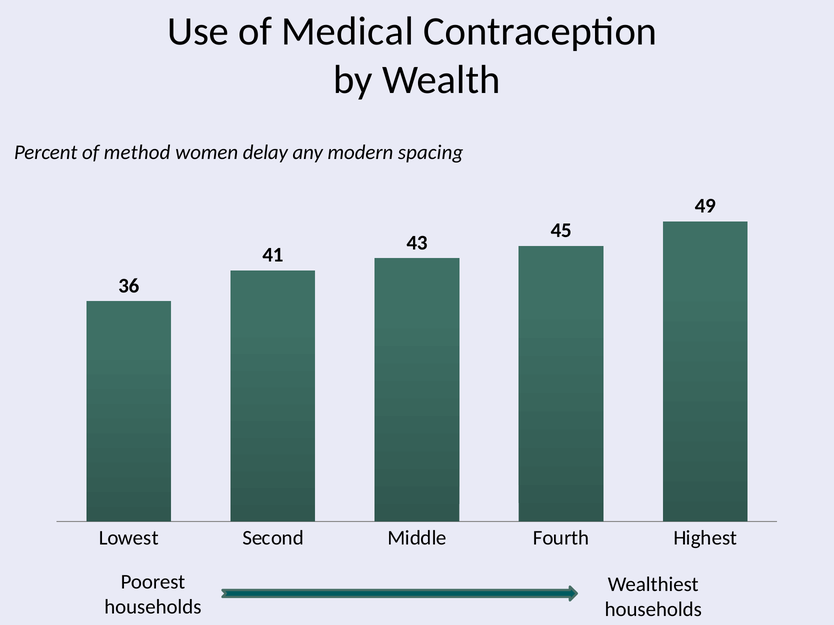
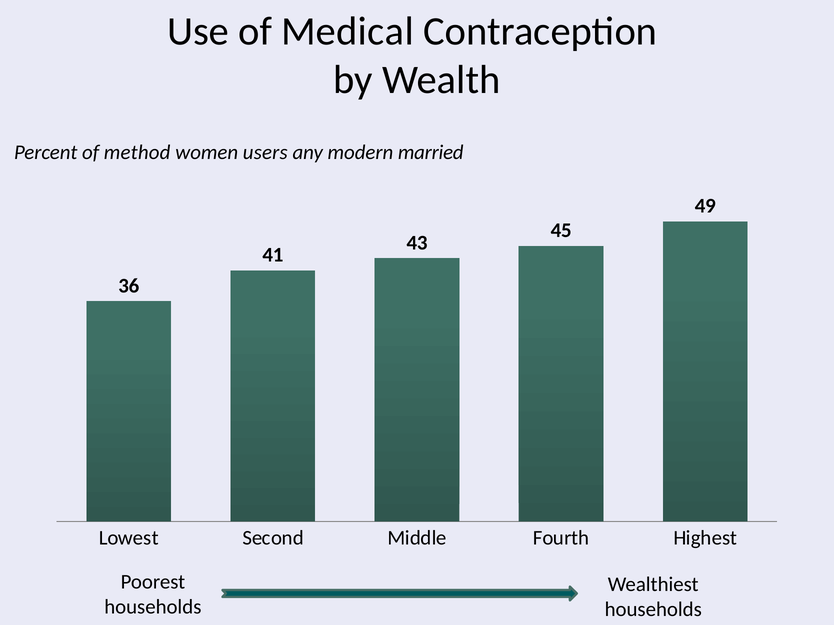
delay: delay -> users (265, 153)
spacing: spacing -> married (431, 153)
